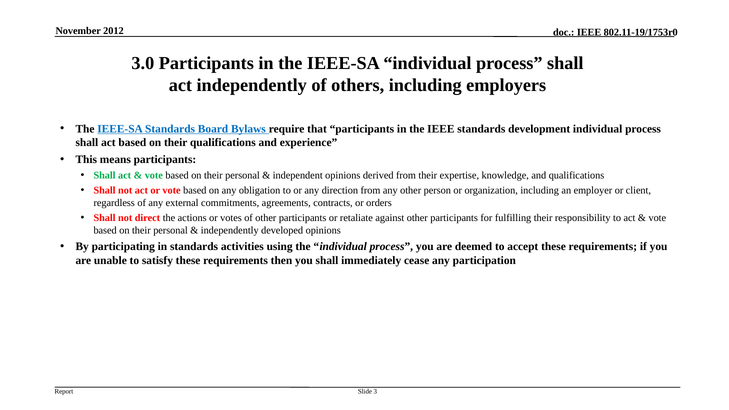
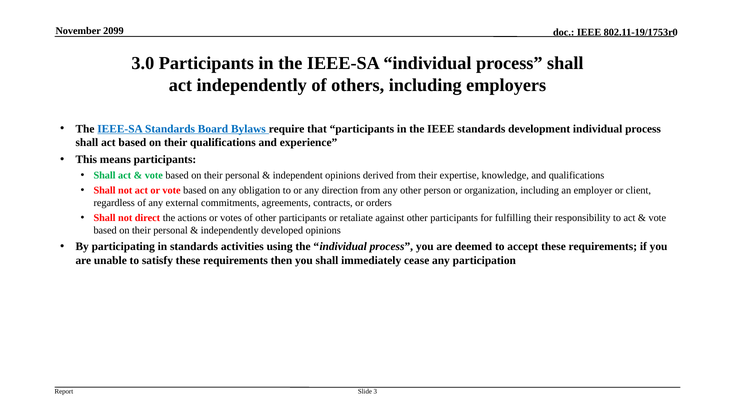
2012: 2012 -> 2099 (113, 31)
